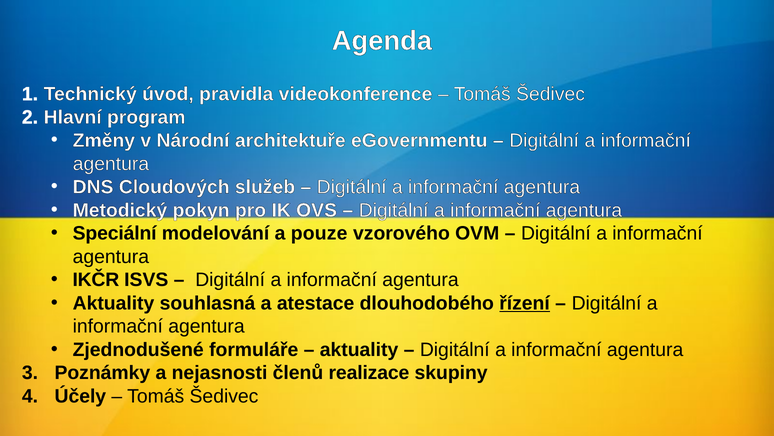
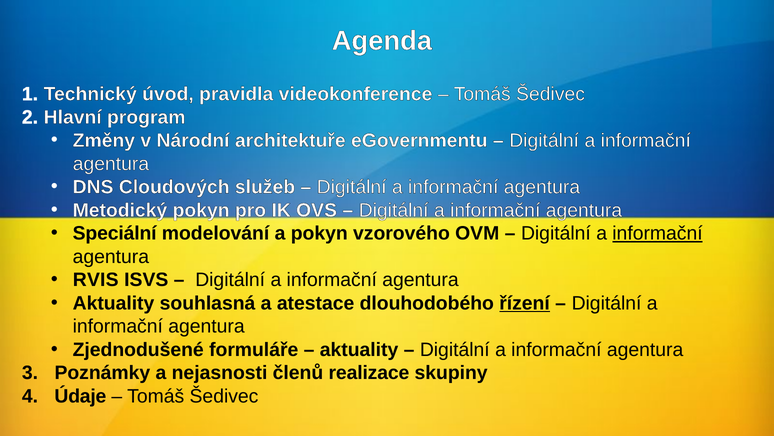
a pouze: pouze -> pokyn (319, 233)
informační underline: none -> present (658, 233)
IKČR: IKČR -> RVIS (96, 280)
Účely: Účely -> Údaje (80, 396)
